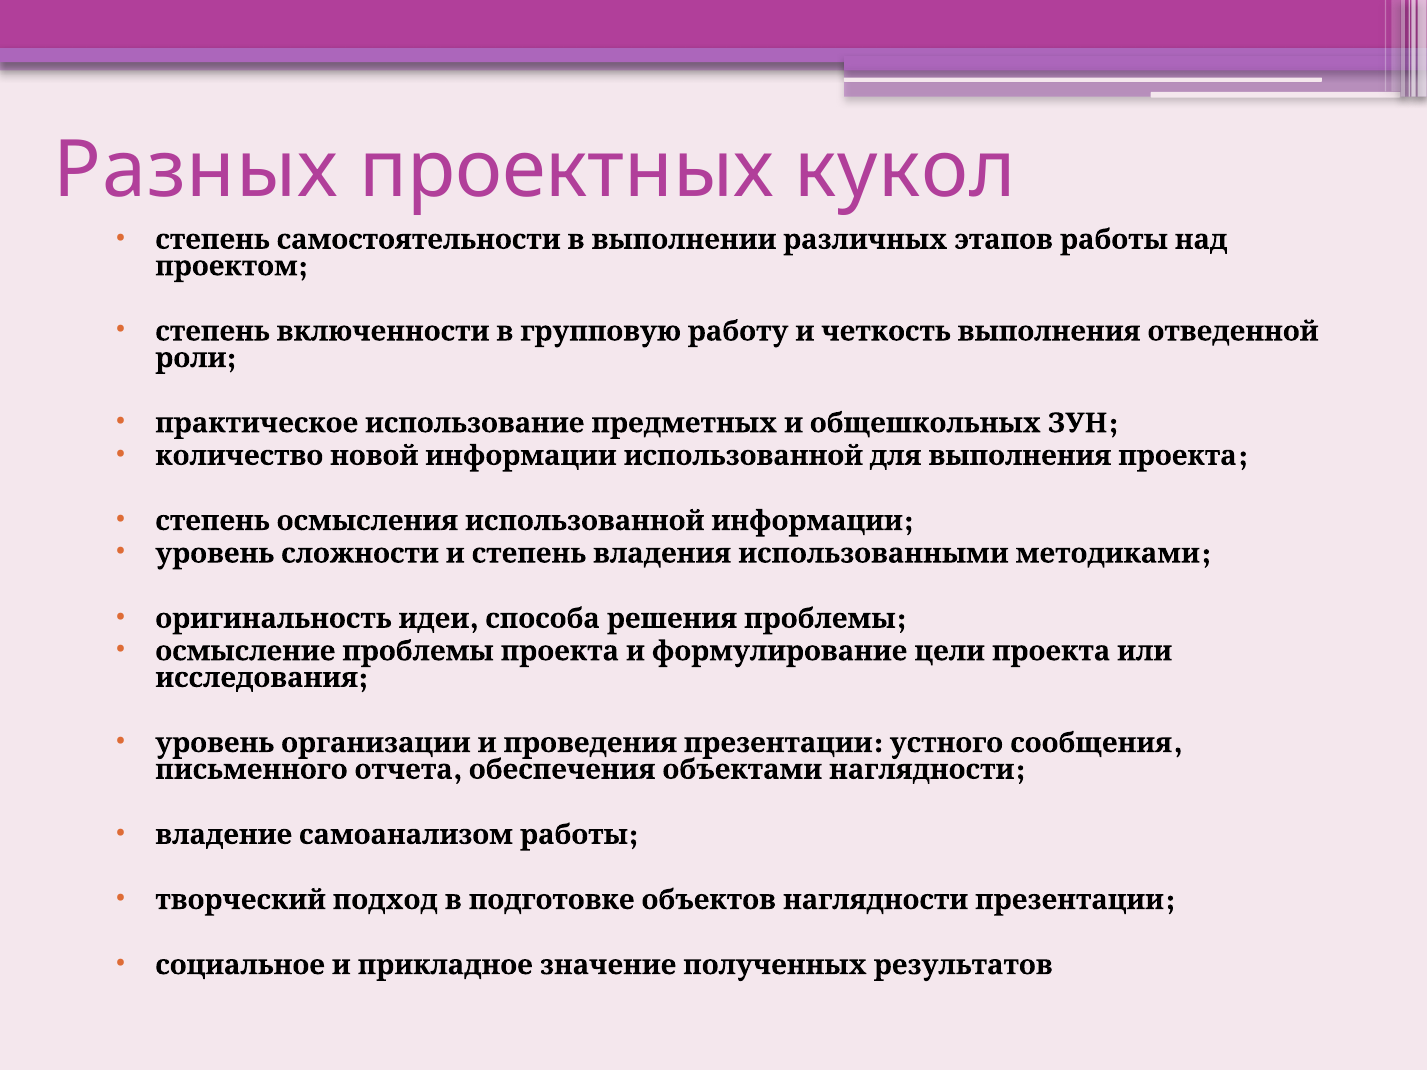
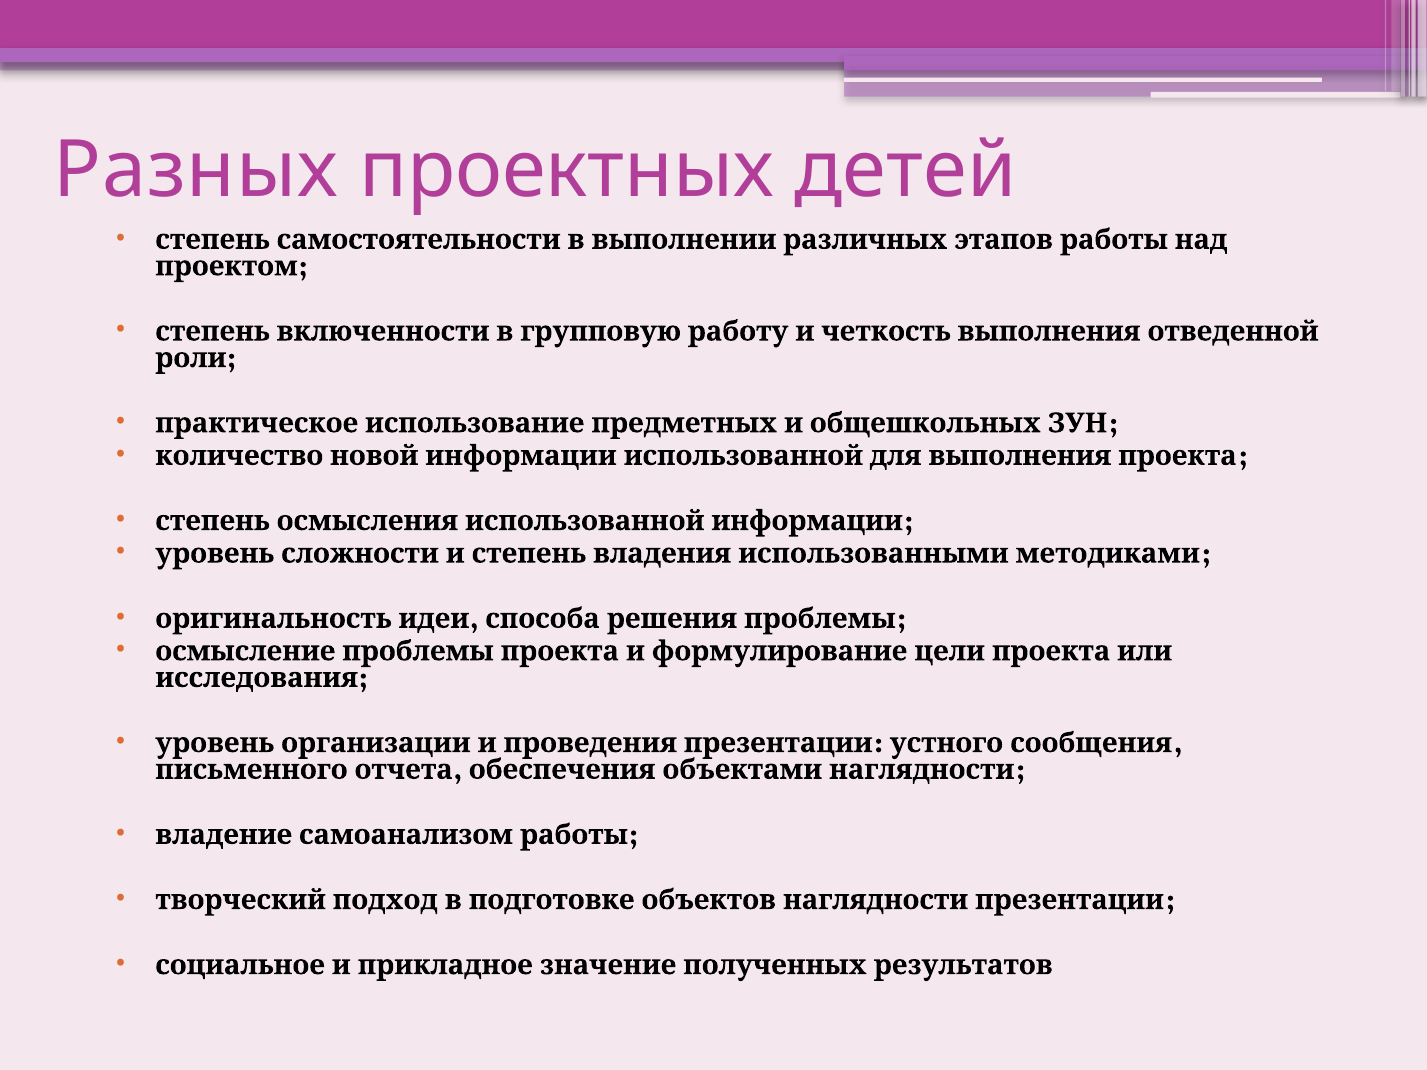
кукол: кукол -> детей (906, 170)
